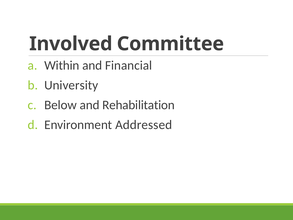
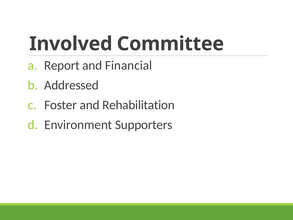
Within: Within -> Report (62, 65)
University: University -> Addressed (71, 85)
Below: Below -> Foster (61, 105)
Addressed: Addressed -> Supporters (144, 125)
